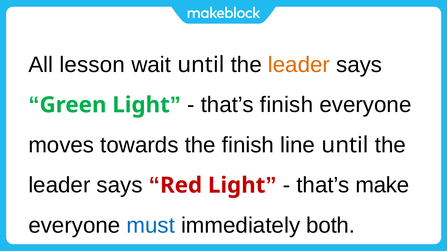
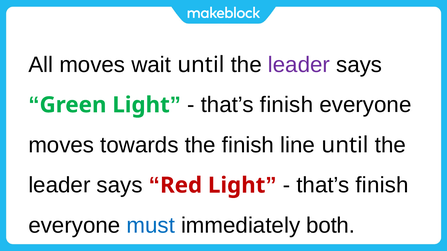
All lesson: lesson -> moves (92, 65)
leader colour: orange -> purple (299, 65)
make: make -> finish (382, 186)
